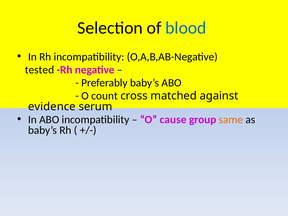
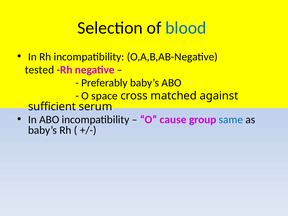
count: count -> space (105, 96)
evidence: evidence -> sufficient (52, 107)
same colour: orange -> blue (231, 120)
